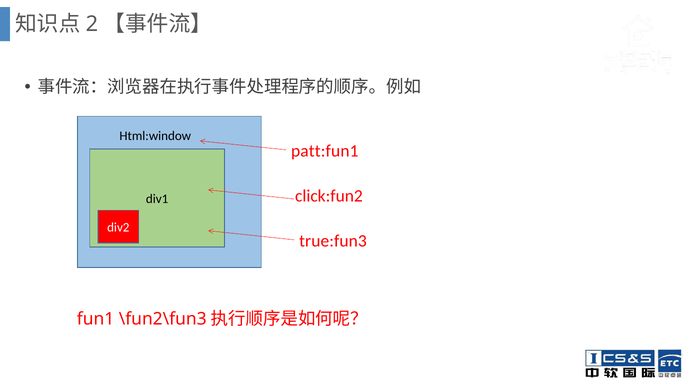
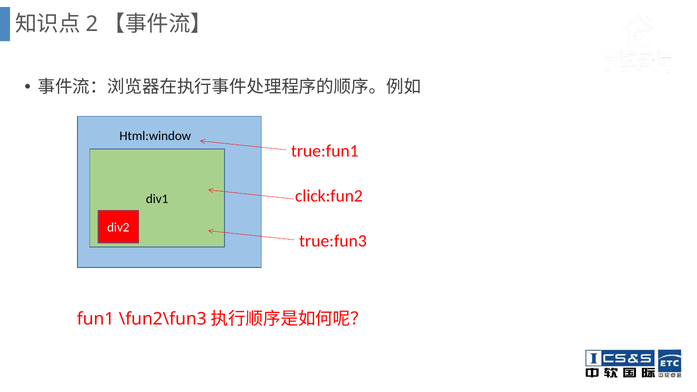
patt:fun1: patt:fun1 -> true:fun1 (325, 151)
